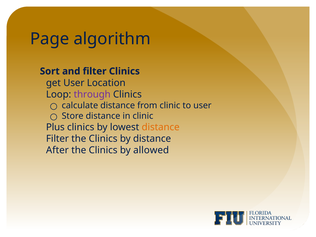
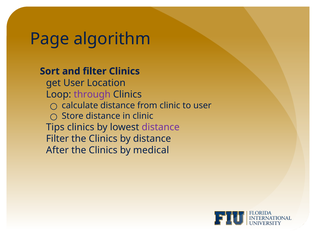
Plus: Plus -> Tips (55, 127)
distance colour: orange -> purple (161, 127)
allowed: allowed -> medical (151, 150)
